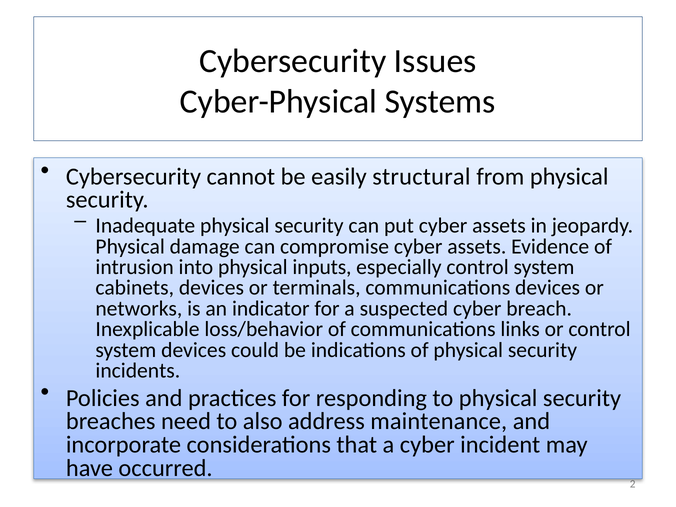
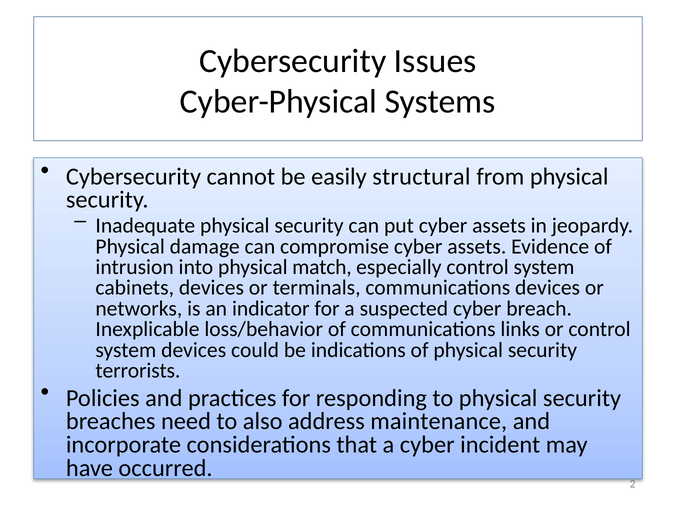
inputs: inputs -> match (322, 267)
incidents: incidents -> terrorists (138, 371)
